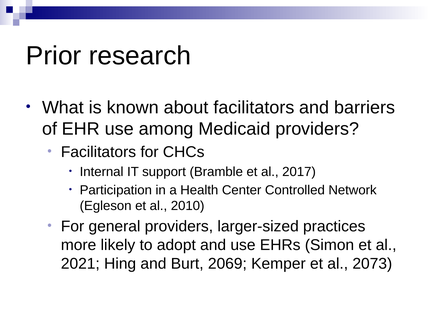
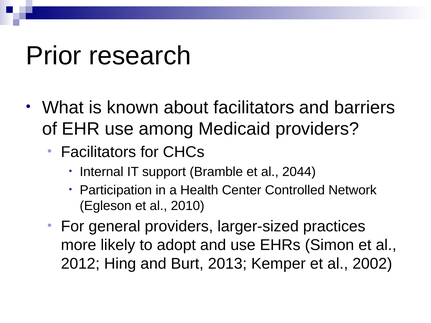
2017: 2017 -> 2044 (299, 172)
2021: 2021 -> 2012 (80, 264)
2069: 2069 -> 2013 (227, 264)
2073: 2073 -> 2002 (372, 264)
